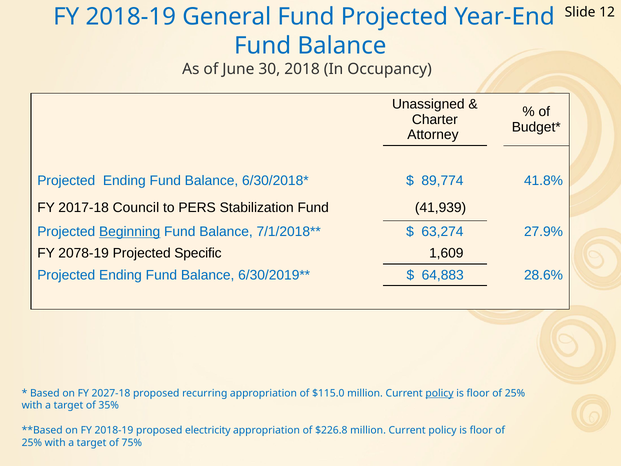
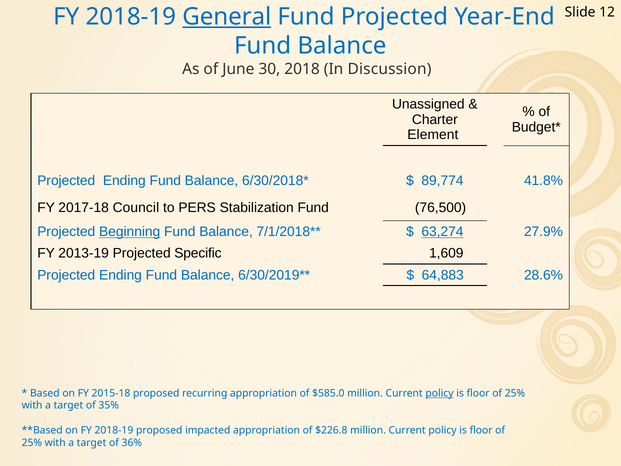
General underline: none -> present (227, 17)
Occupancy: Occupancy -> Discussion (389, 69)
Attorney: Attorney -> Element (433, 135)
41,939: 41,939 -> 76,500 (441, 207)
63,274 underline: none -> present (442, 232)
2078-19: 2078-19 -> 2013-19 (84, 253)
2027-18: 2027-18 -> 2015-18 (111, 393)
$115.0: $115.0 -> $585.0 (328, 393)
electricity: electricity -> impacted (208, 430)
75%: 75% -> 36% (132, 443)
